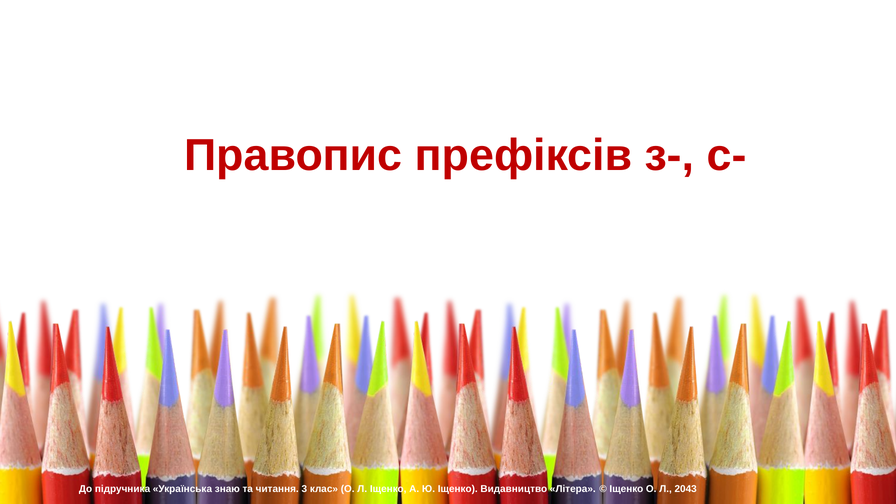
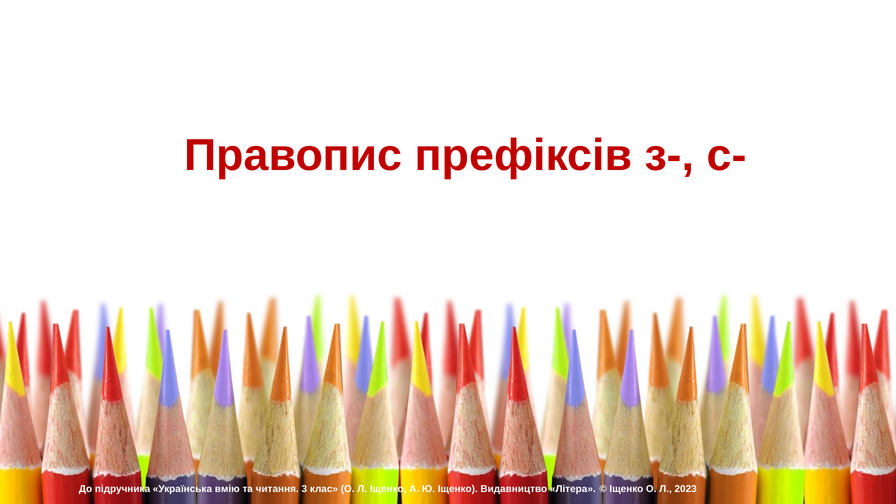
знаю: знаю -> вмію (227, 489)
2043: 2043 -> 2023 (686, 489)
